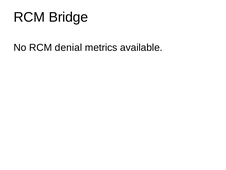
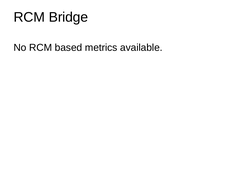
denial: denial -> based (69, 47)
